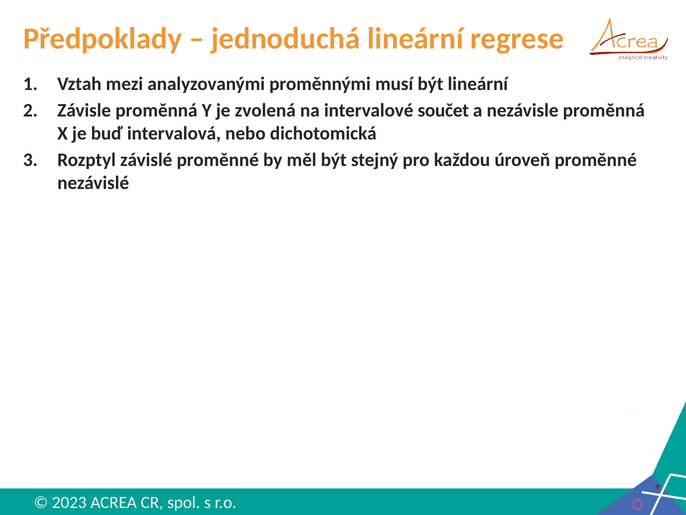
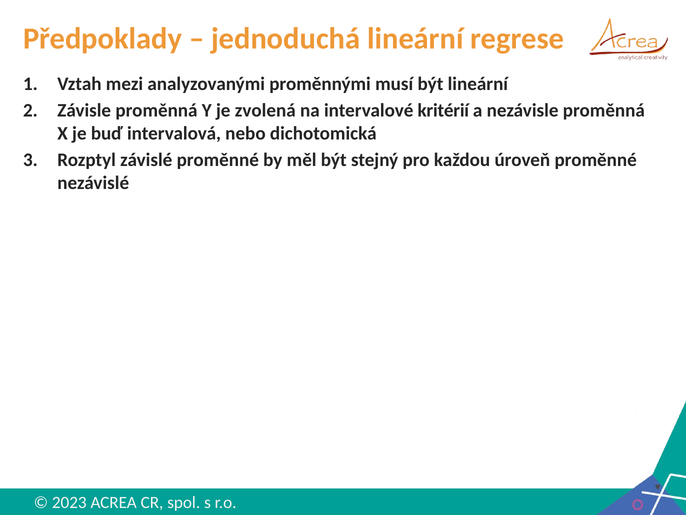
součet: součet -> kritérií (443, 110)
